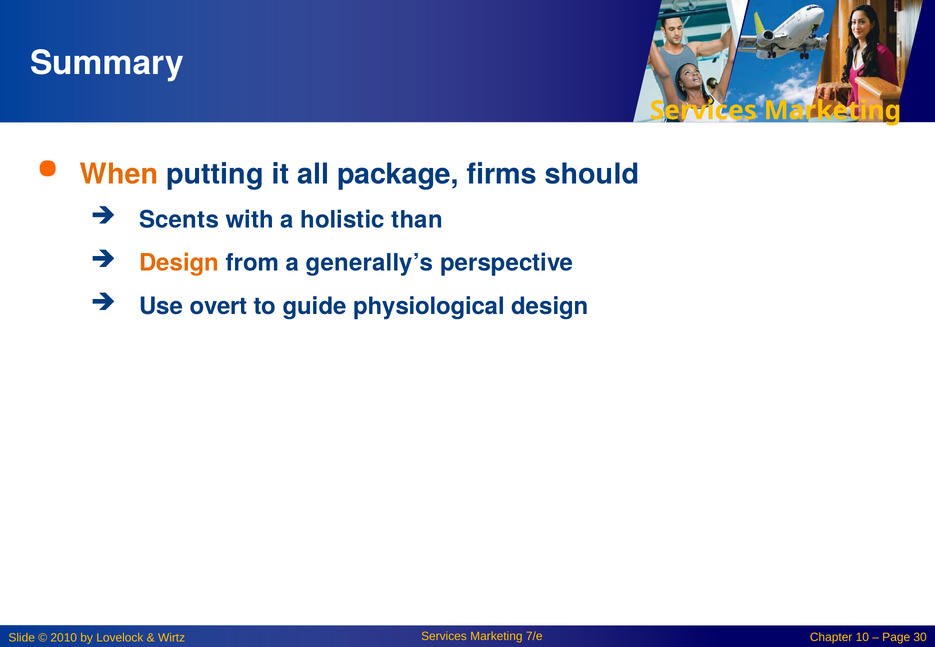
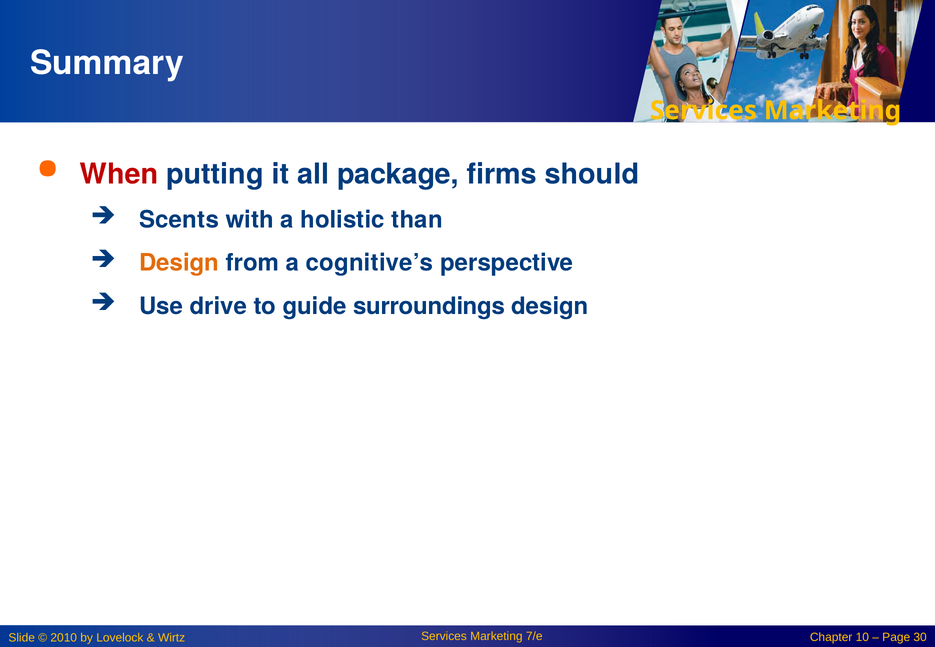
When colour: orange -> red (119, 174)
generally’s: generally’s -> cognitive’s (369, 263)
overt: overt -> drive (218, 306)
physiological: physiological -> surroundings (429, 306)
